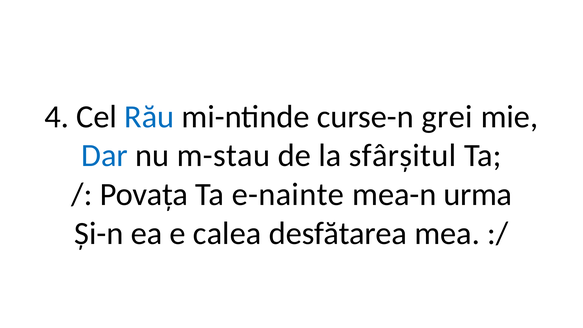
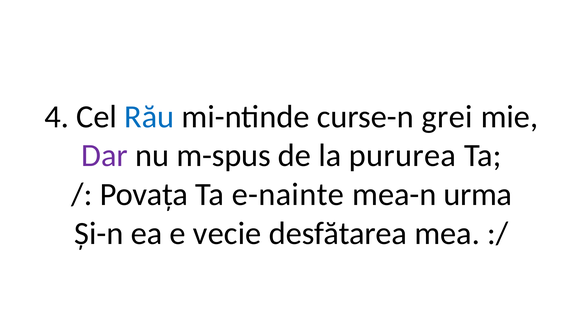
Dar colour: blue -> purple (105, 156)
m-stau: m-stau -> m-spus (224, 156)
sfârșitul: sfârșitul -> pururea (403, 156)
calea: calea -> vecie (227, 233)
